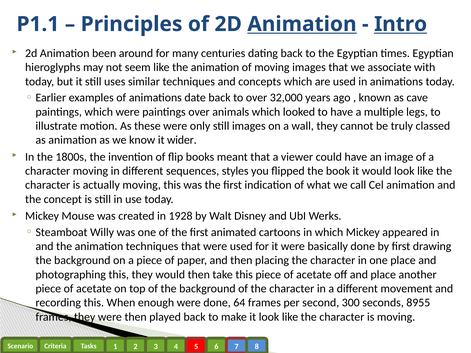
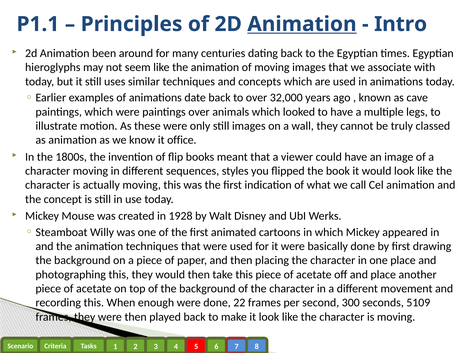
Intro underline: present -> none (401, 24)
wider: wider -> office (182, 140)
64: 64 -> 22 (239, 303)
8955: 8955 -> 5109 (418, 303)
